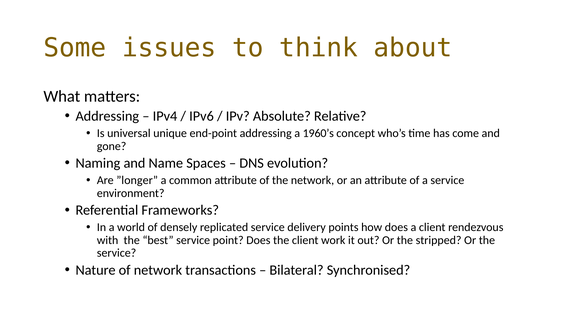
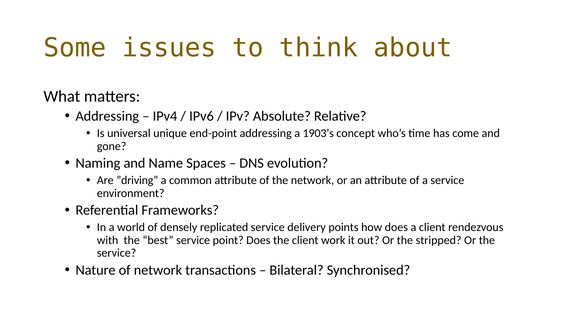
1960’s: 1960’s -> 1903’s (318, 133)
”longer: ”longer -> ”driving (137, 180)
